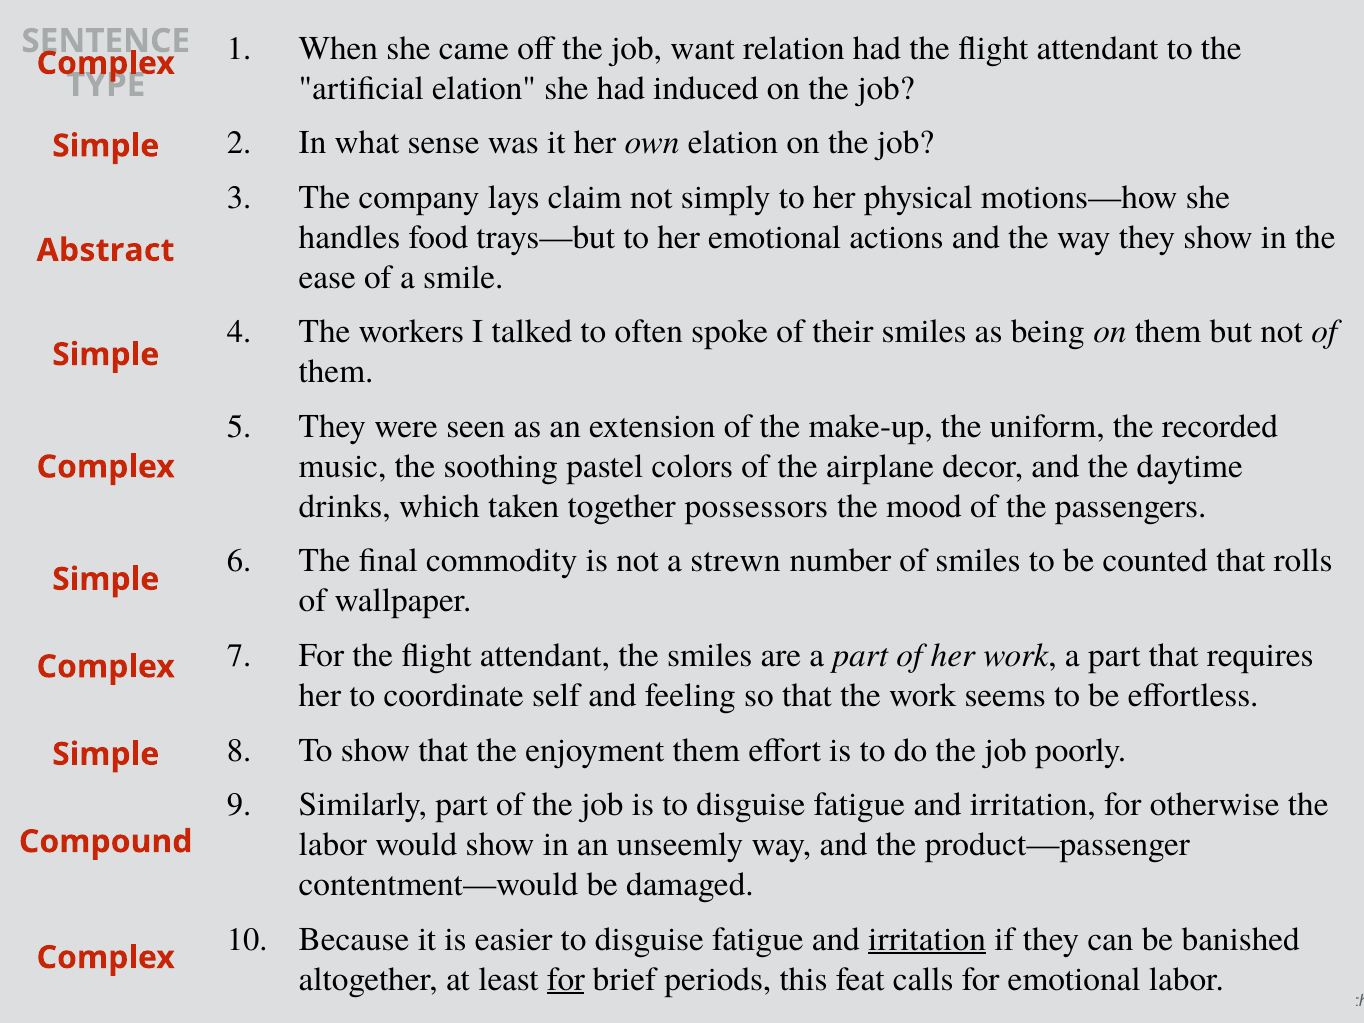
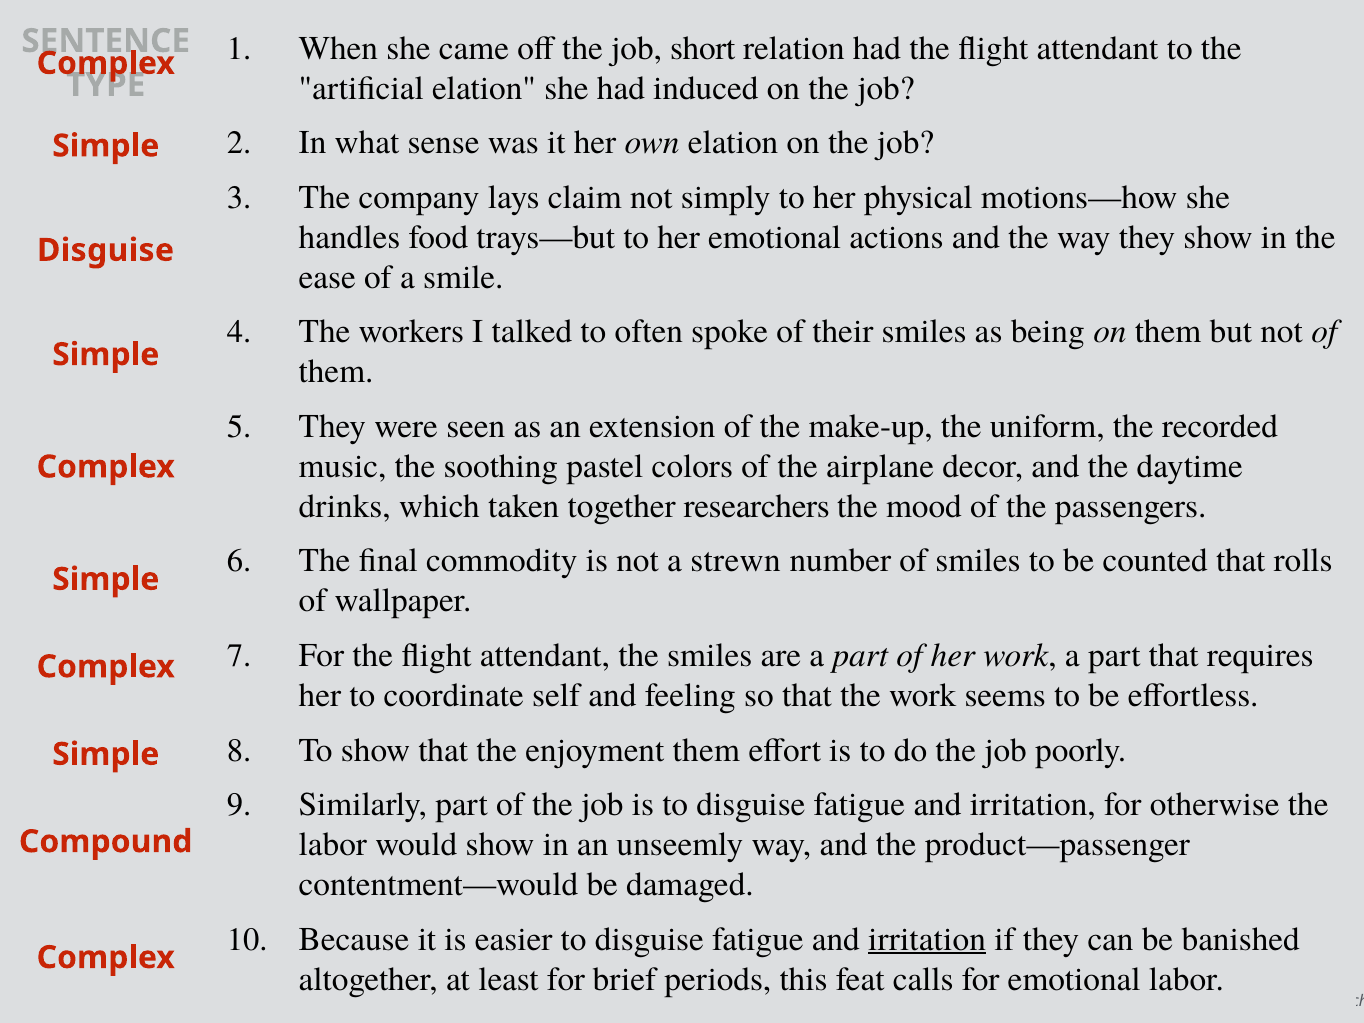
want: want -> short (703, 48)
Abstract: Abstract -> Disguise (106, 250)
possessors: possessors -> researchers (757, 506)
for underline: present -> none (566, 979)
